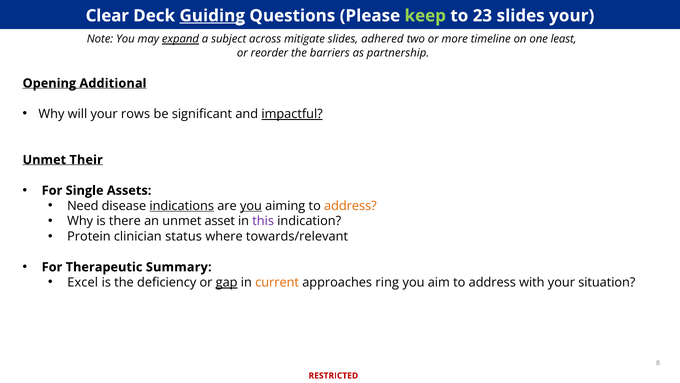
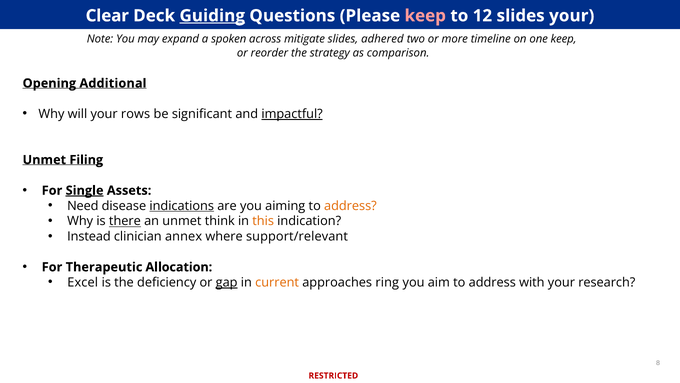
keep colour: light green -> pink (425, 16)
23: 23 -> 12 (482, 16)
expand underline: present -> none (180, 39)
subject: subject -> spoken (229, 39)
one least: least -> keep (564, 39)
barriers: barriers -> strategy (330, 53)
partnership: partnership -> comparison (398, 53)
Their: Their -> Filing (86, 160)
Single underline: none -> present (85, 190)
you underline: present -> none (251, 206)
there underline: none -> present (125, 221)
asset: asset -> think (220, 221)
this colour: purple -> orange (263, 221)
Protein: Protein -> Instead (89, 236)
status: status -> annex (184, 236)
towards/relevant: towards/relevant -> support/relevant (297, 236)
Summary: Summary -> Allocation (179, 267)
situation: situation -> research (607, 282)
